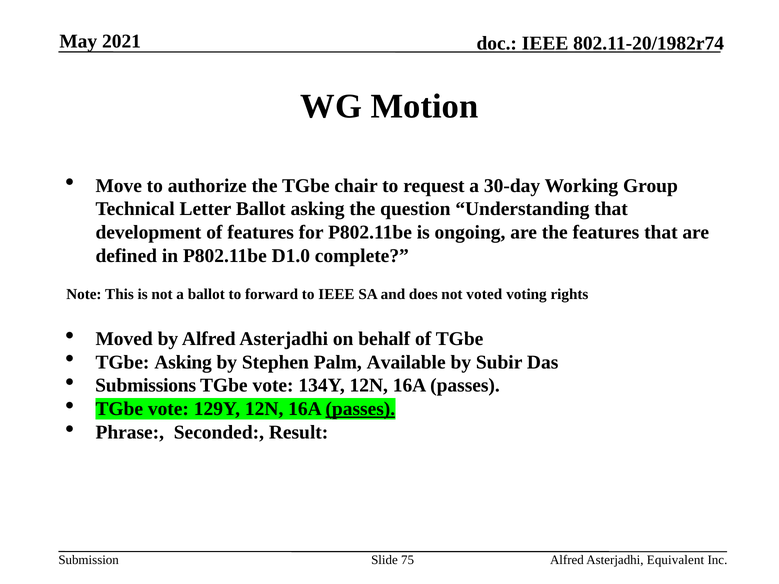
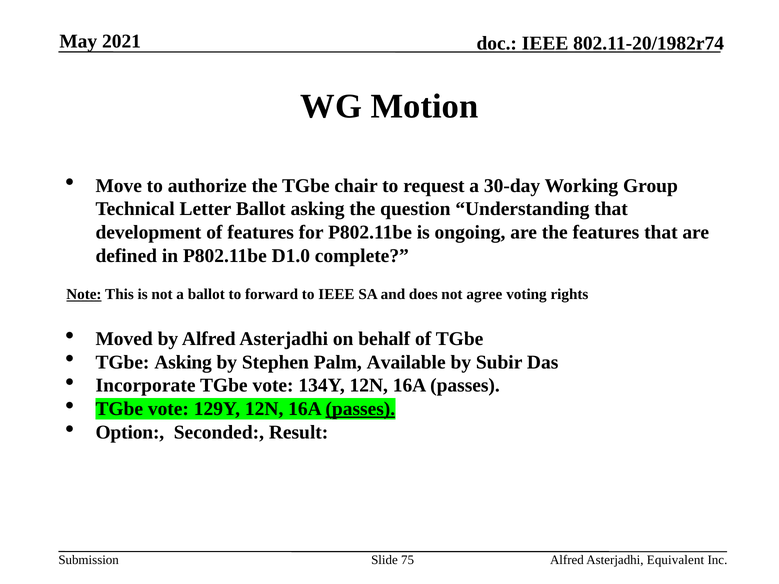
Note underline: none -> present (84, 295)
voted: voted -> agree (484, 295)
Submissions: Submissions -> Incorporate (146, 386)
Phrase: Phrase -> Option (130, 432)
